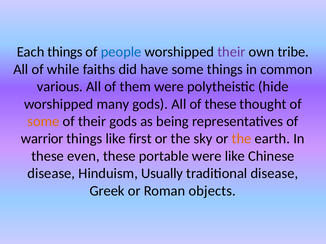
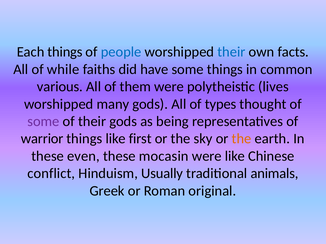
their colour: purple -> blue (231, 52)
tribe: tribe -> facts (293, 52)
hide: hide -> lives (273, 87)
of these: these -> types (221, 104)
some colour: orange -> purple (43, 122)
portable: portable -> mocasin (164, 156)
disease: disease -> conflict (51, 174)
traditional disease: disease -> animals (275, 174)
objects: objects -> original (212, 191)
